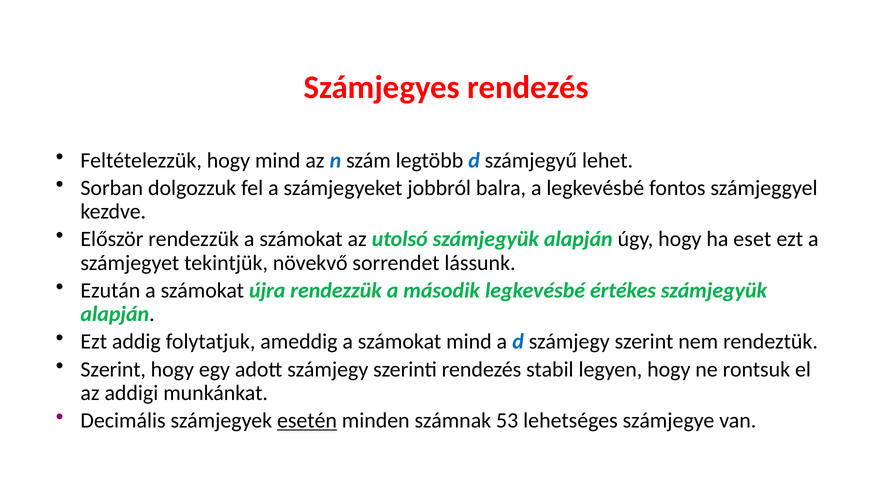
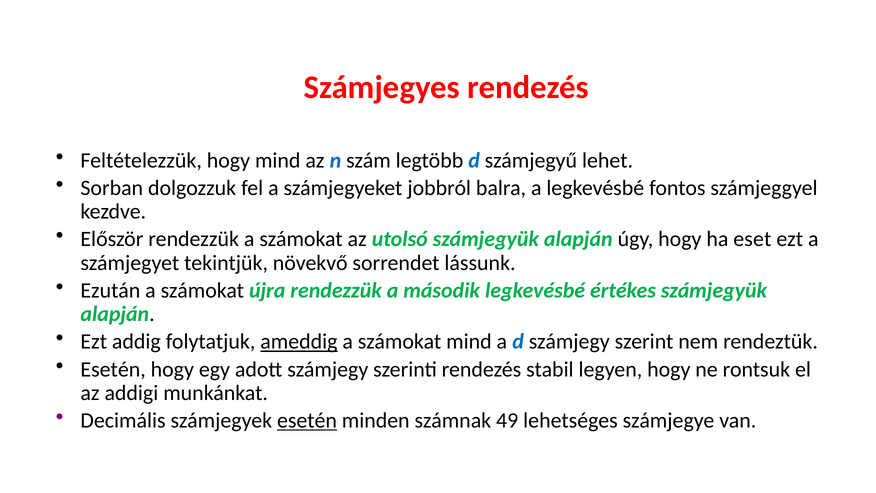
ameddig underline: none -> present (299, 342)
Szerint: Szerint -> Esetén (113, 369)
53: 53 -> 49 (507, 420)
